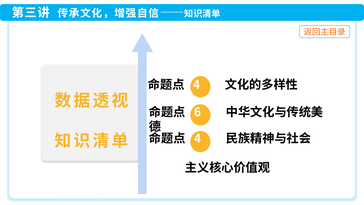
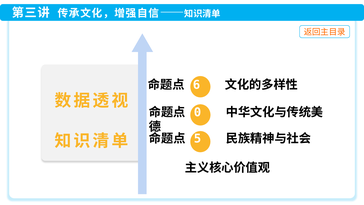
4: 4 -> 6 (196, 85)
6: 6 -> 0 (197, 112)
4: 4 -> 5 (197, 138)
